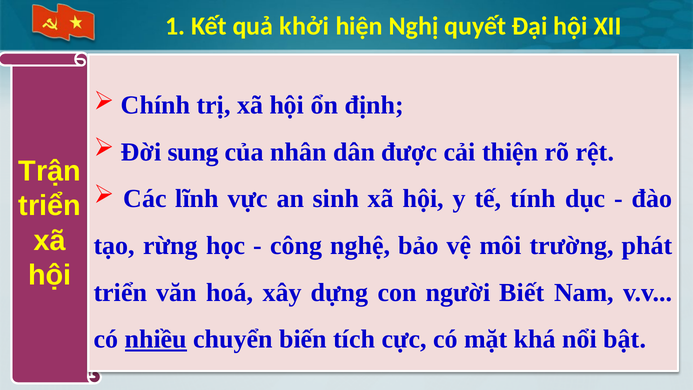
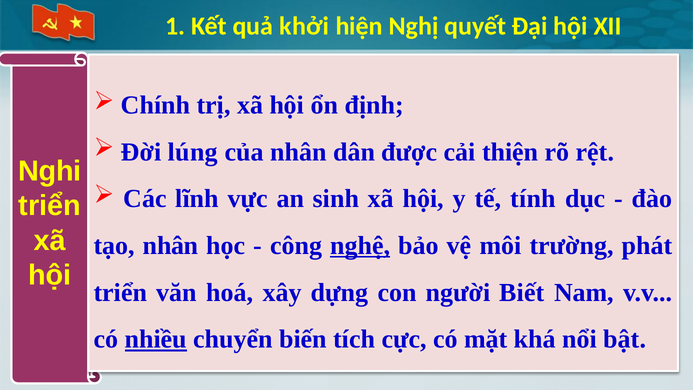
sung: sung -> lúng (193, 152)
Trận: Trận -> Nghi (50, 171)
tạo rừng: rừng -> nhân (171, 246)
nghệ underline: none -> present (360, 246)
